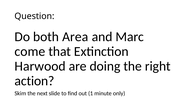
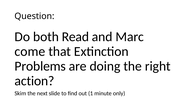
Area: Area -> Read (75, 37)
Harwood: Harwood -> Problems (40, 66)
